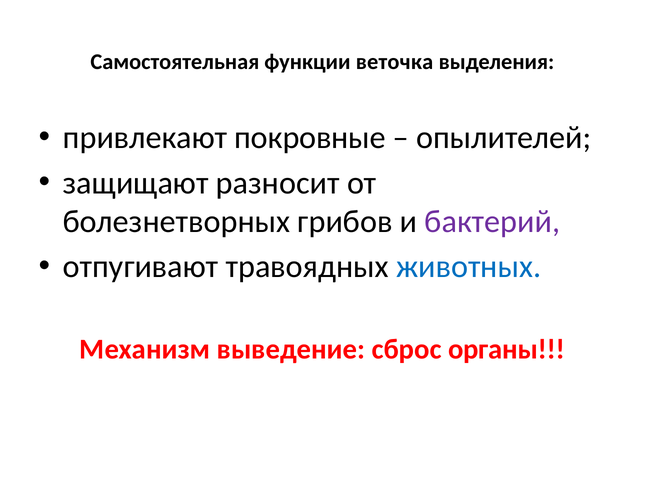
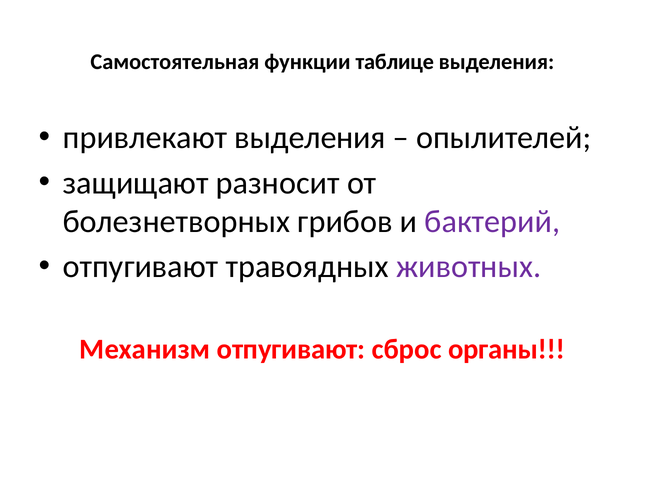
веточка: веточка -> таблице (395, 62)
привлекают покровные: покровные -> выделения (310, 138)
животных colour: blue -> purple (469, 267)
Механизм выведение: выведение -> отпугивают (291, 349)
